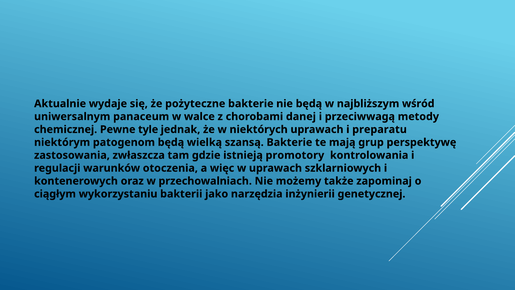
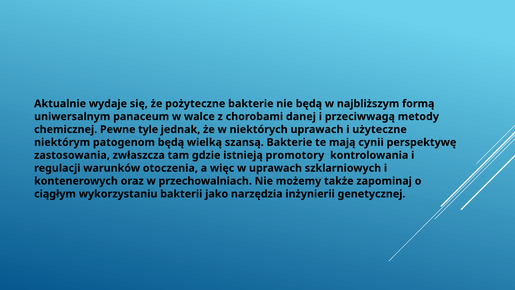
wśród: wśród -> formą (418, 104)
preparatu: preparatu -> użyteczne (380, 129)
grup: grup -> cynii (371, 142)
